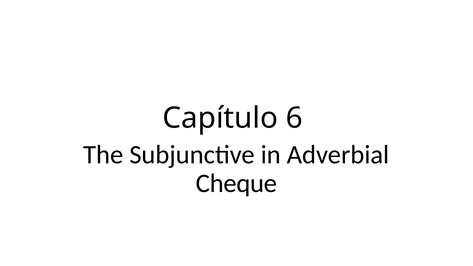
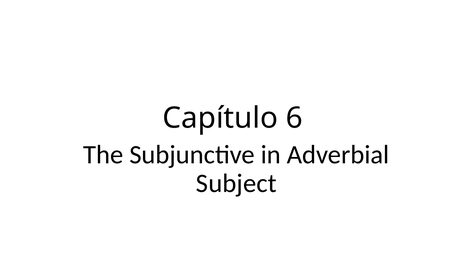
Cheque: Cheque -> Subject (236, 184)
